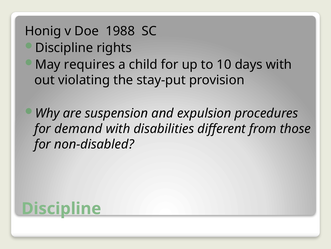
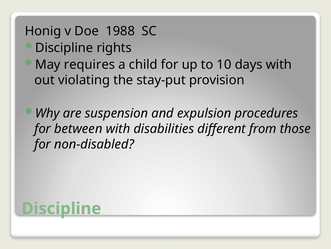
demand: demand -> between (78, 128)
